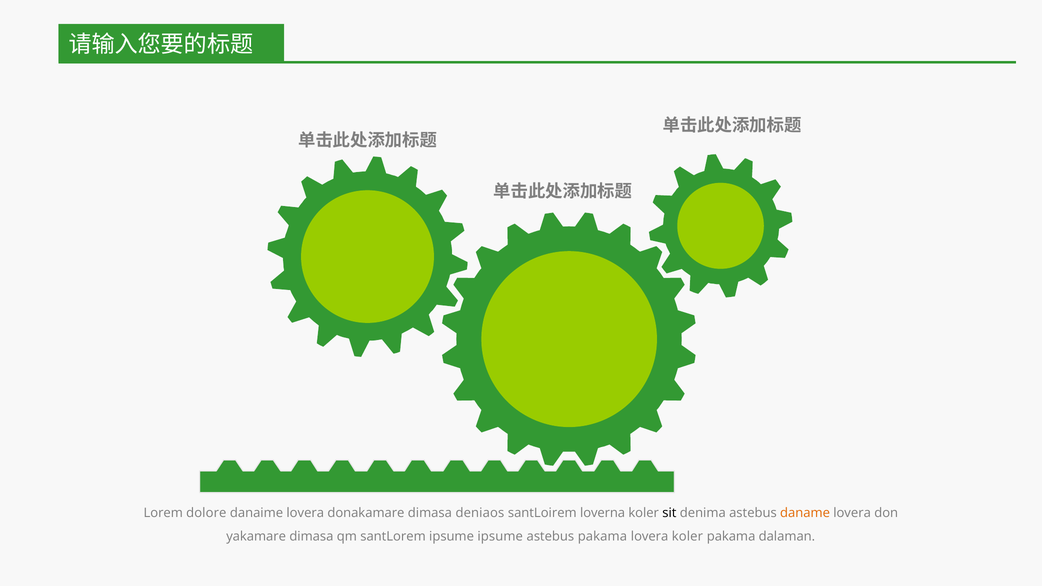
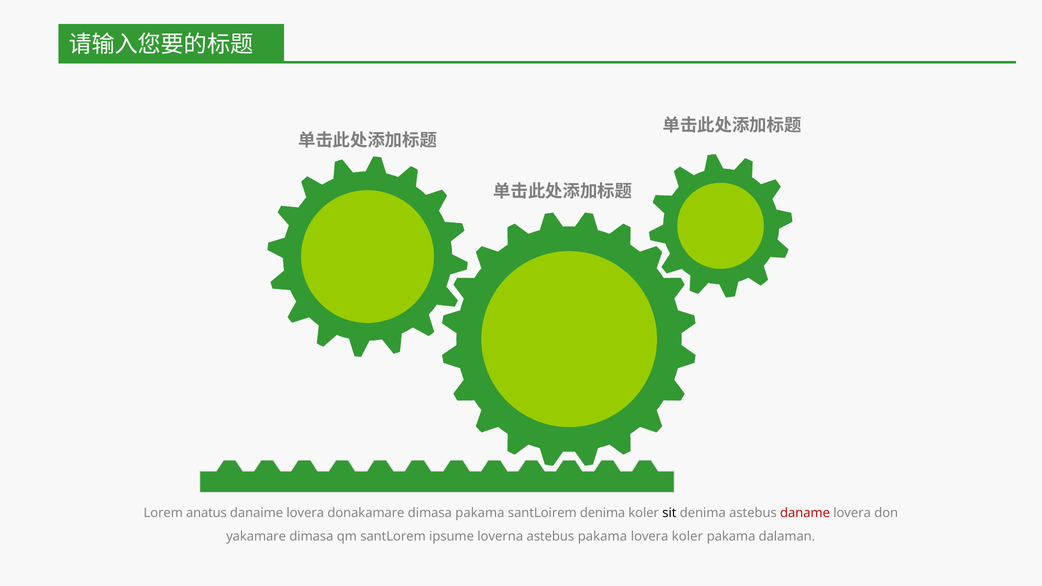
dolore: dolore -> anatus (206, 513)
dimasa deniaos: deniaos -> pakama (480, 513)
santLoirem loverna: loverna -> denima (603, 513)
daname colour: orange -> red (805, 513)
ipsume ipsume: ipsume -> loverna (500, 537)
